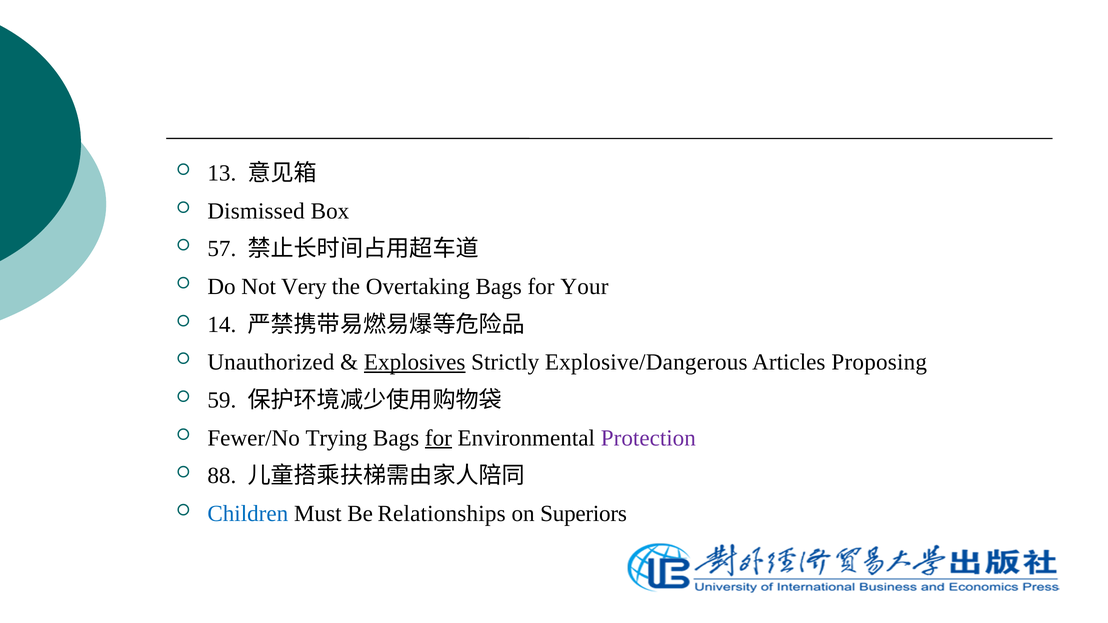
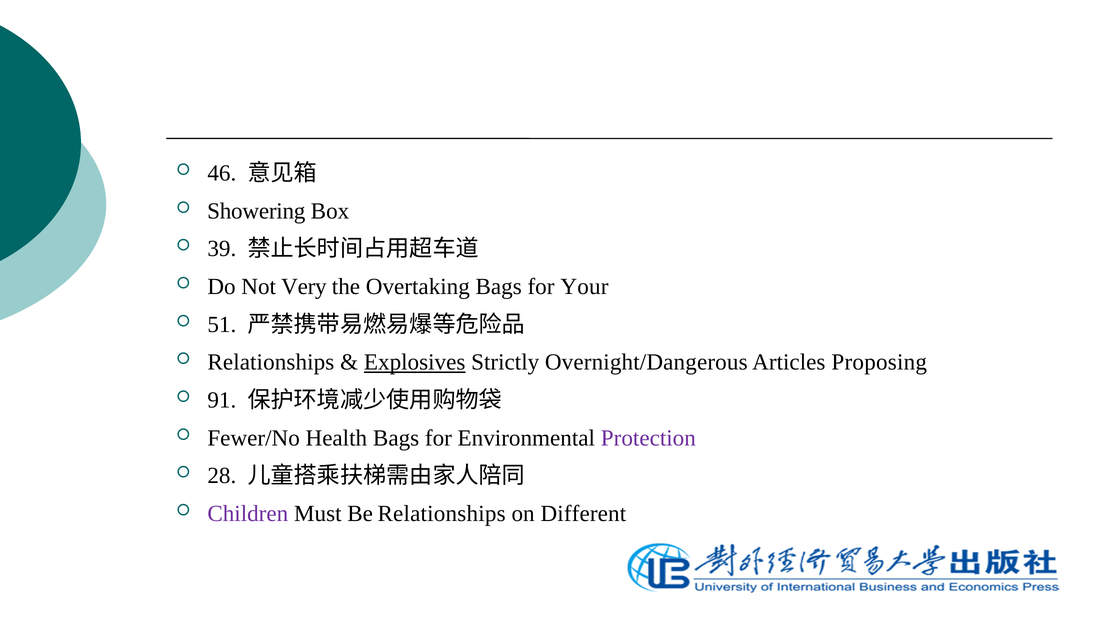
13: 13 -> 46 (222, 173)
Dismissed: Dismissed -> Showering (256, 211)
57: 57 -> 39 (222, 249)
14: 14 -> 51 (222, 325)
Unauthorized: Unauthorized -> Relationships (271, 362)
Explosive/Dangerous: Explosive/Dangerous -> Overnight/Dangerous (646, 362)
59: 59 -> 91 (222, 400)
Trying: Trying -> Health (336, 438)
for underline: present -> none (438, 438)
88: 88 -> 28 (222, 476)
Children colour: blue -> purple (248, 514)
Superiors: Superiors -> Different (583, 514)
